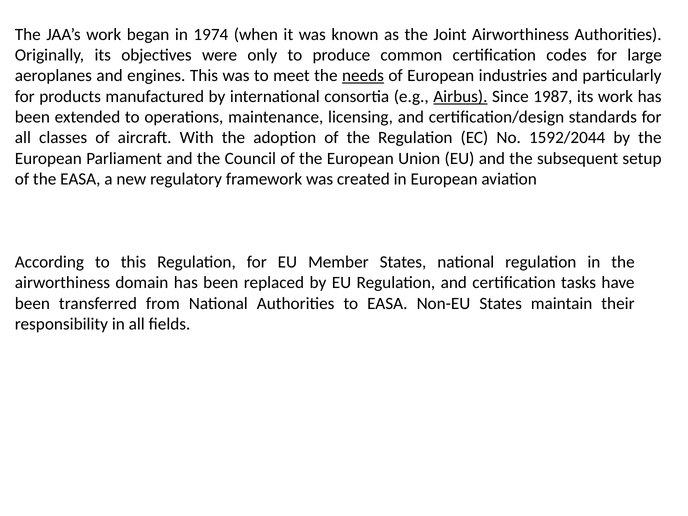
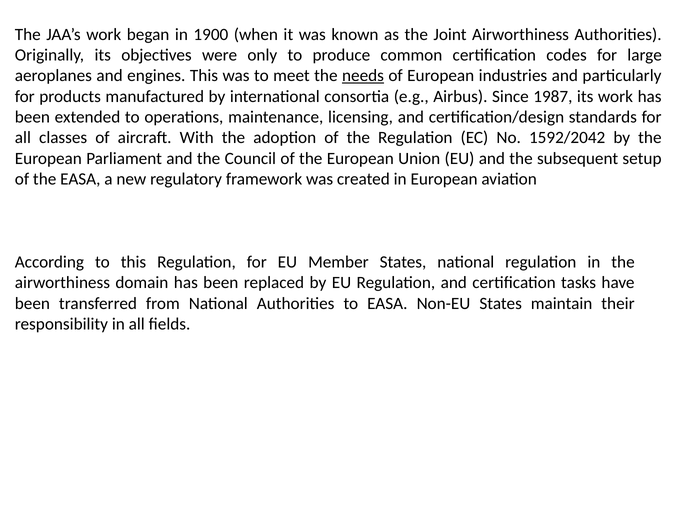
1974: 1974 -> 1900 (211, 34)
Airbus underline: present -> none (460, 96)
1592/2044: 1592/2044 -> 1592/2042 (567, 138)
